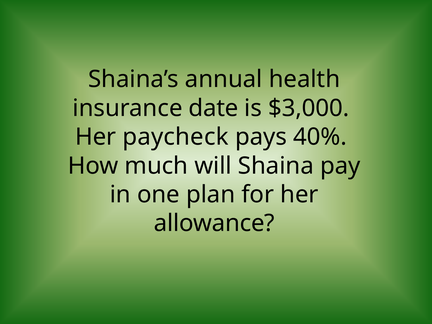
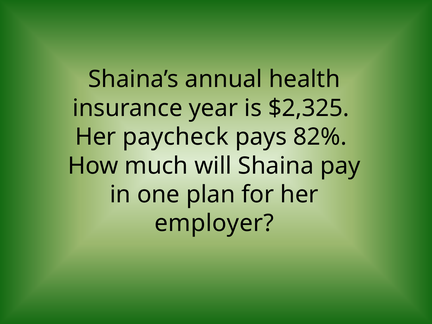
date: date -> year (213, 108)
$3,000: $3,000 -> $2,325 (309, 108)
40%: 40% -> 82% (320, 137)
allowance: allowance -> employer (214, 223)
